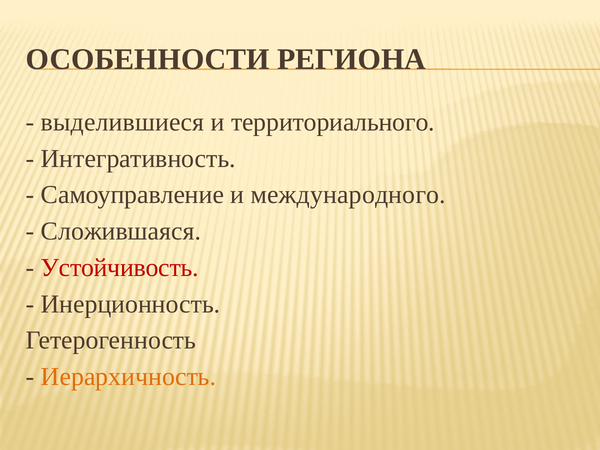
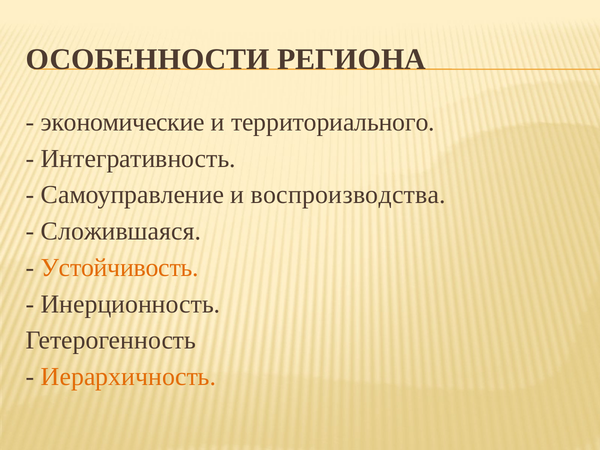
выделившиеся: выделившиеся -> экономические (123, 122)
международного: международного -> воспроизводства (348, 195)
Устойчивость colour: red -> orange (120, 268)
